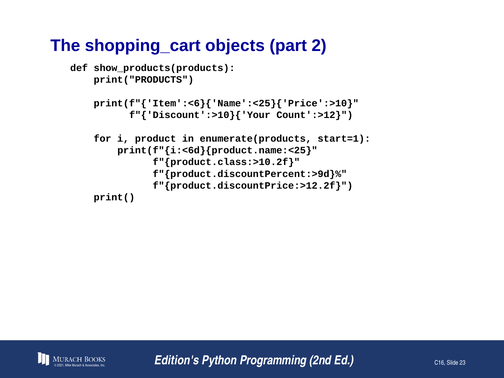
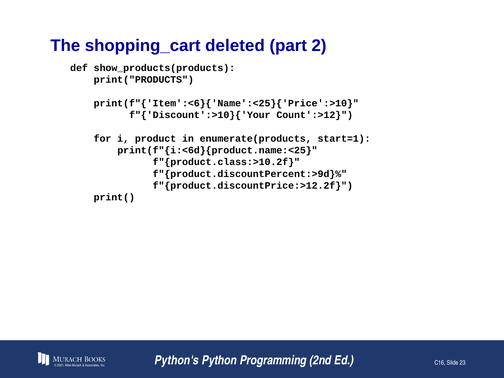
objects: objects -> deleted (235, 46)
Edition's: Edition's -> Python's (177, 360)
